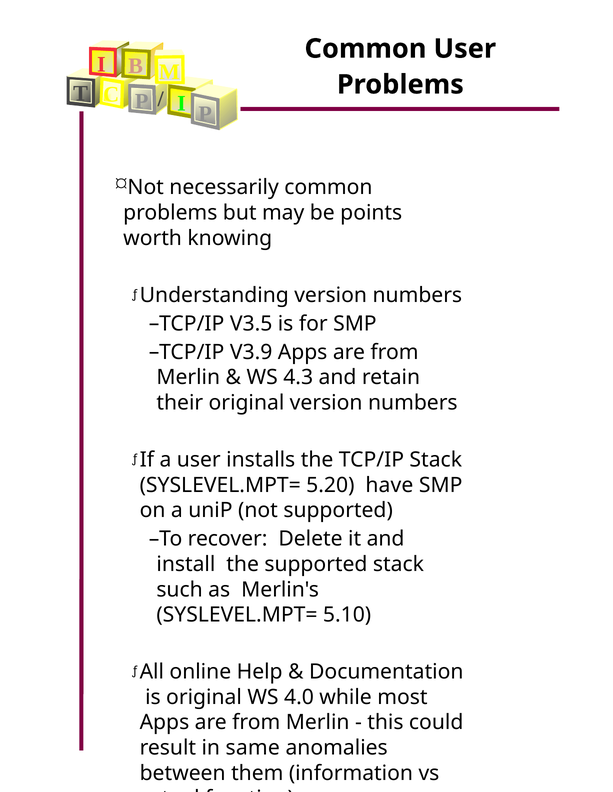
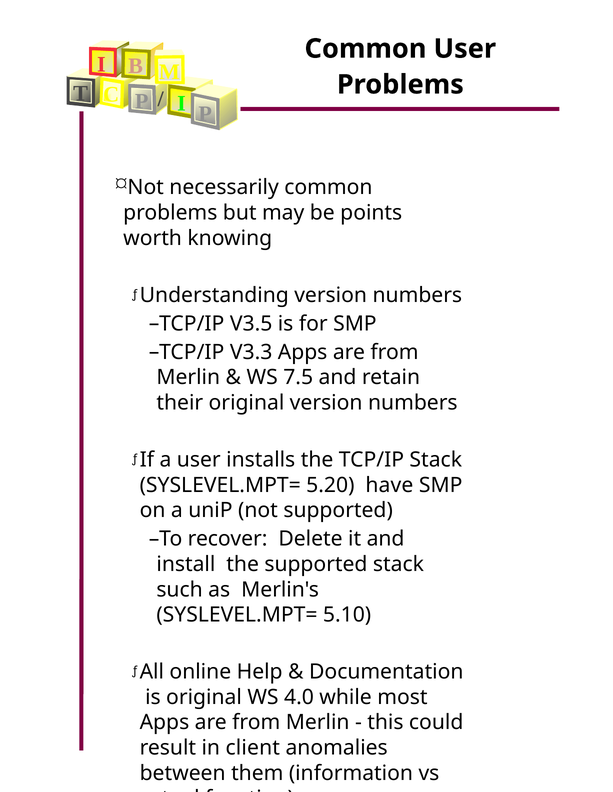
V3.9: V3.9 -> V3.3 (251, 352)
4.3: 4.3 -> 7.5 (298, 378)
same: same -> client (253, 749)
